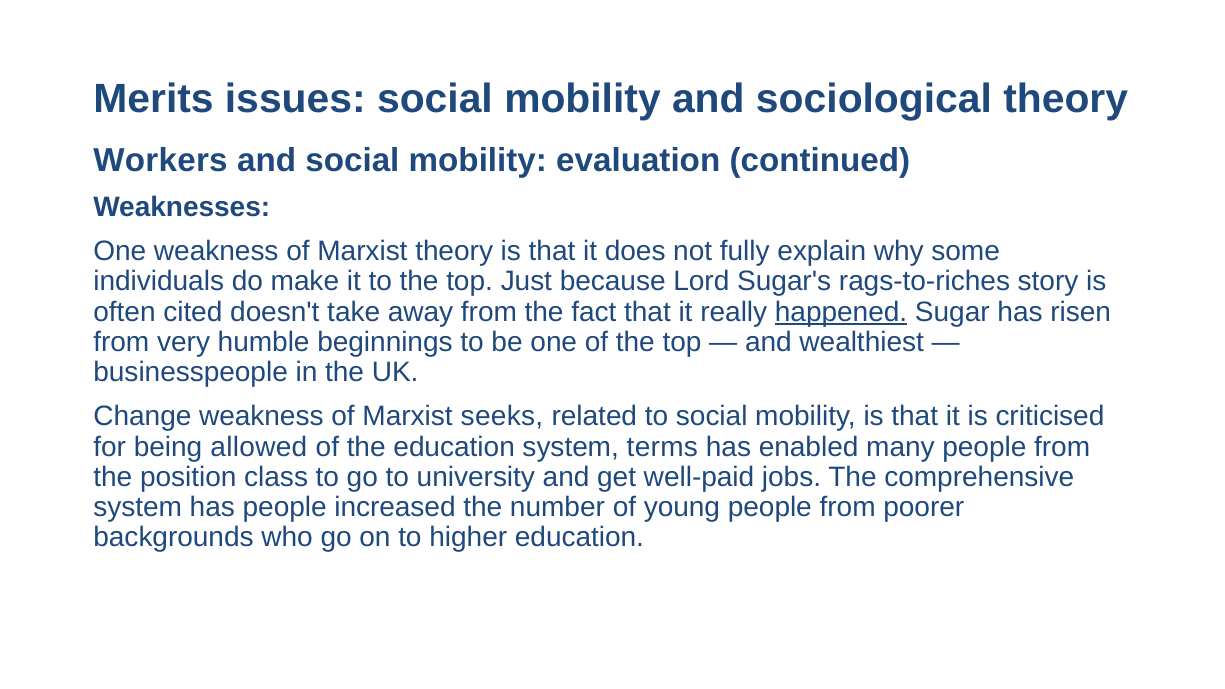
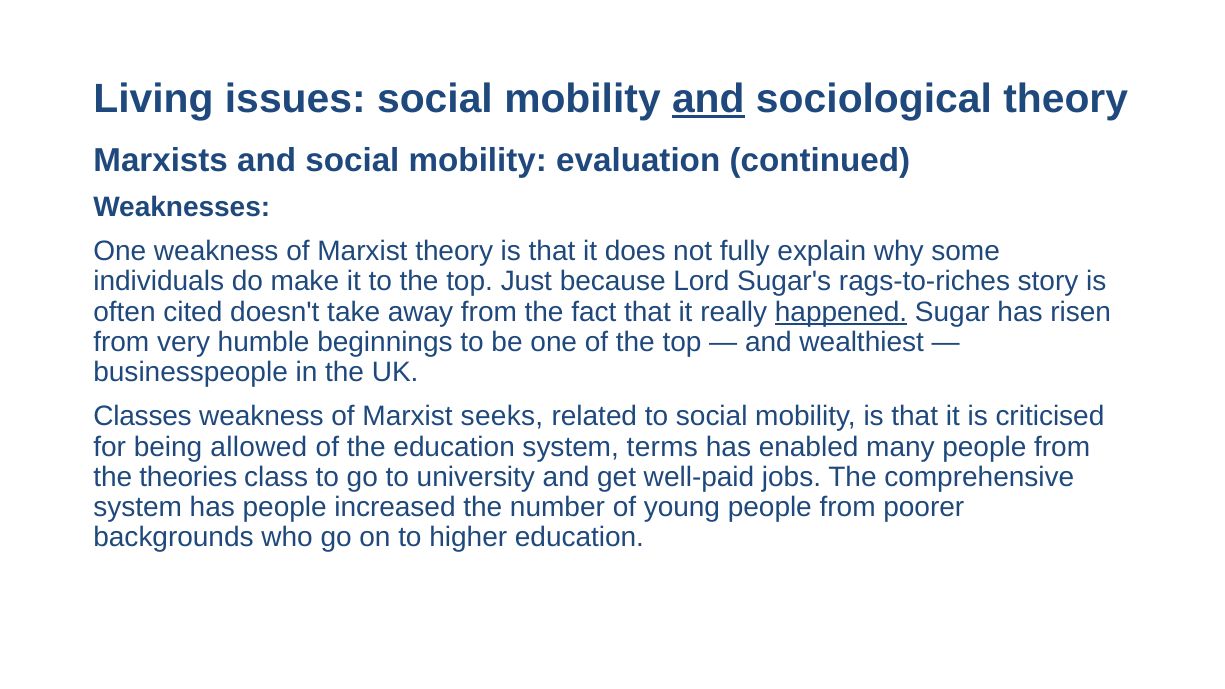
Merits: Merits -> Living (153, 99)
and underline: none -> present (708, 99)
Workers: Workers -> Marxists (161, 161)
Change: Change -> Classes (143, 416)
position: position -> theories (188, 477)
